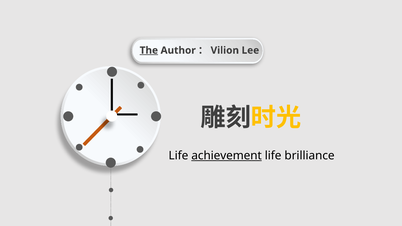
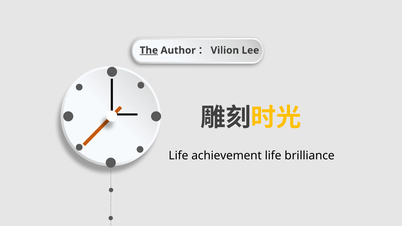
achievement underline: present -> none (227, 156)
